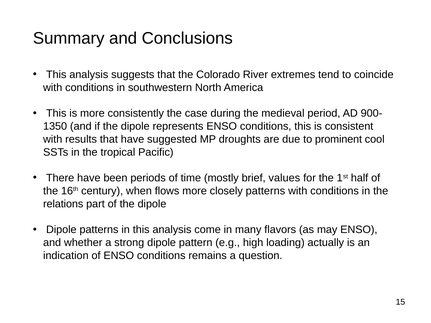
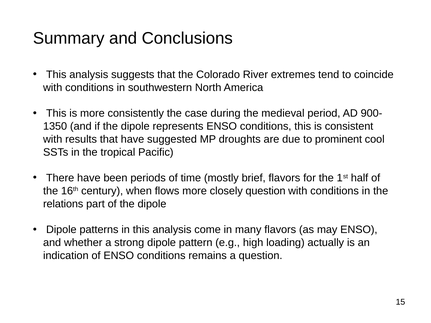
brief values: values -> flavors (284, 178)
closely patterns: patterns -> question (266, 191)
